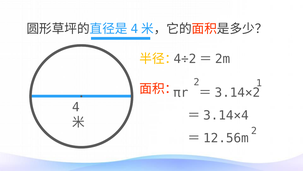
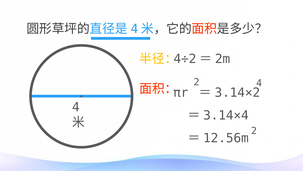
2 1: 1 -> 4 (259, 83)
